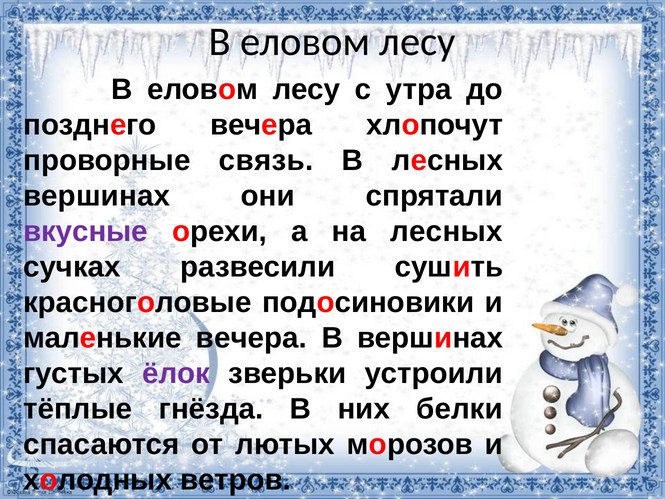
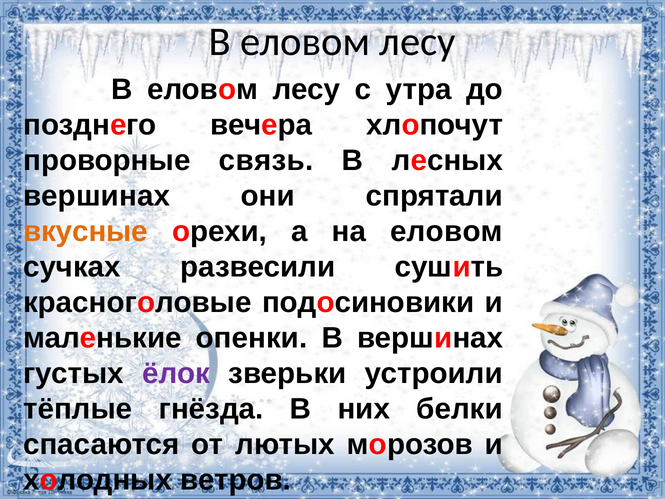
вкусные colour: purple -> orange (86, 231)
на лесных: лесных -> еловом (446, 231)
маленькие вечера: вечера -> опенки (252, 338)
